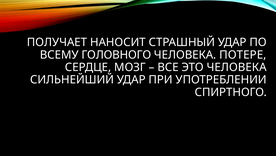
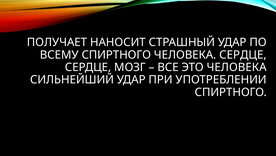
ВСЕМУ ГОЛОВНОГО: ГОЛОВНОГО -> СПИРТНОГО (116, 55)
ЧЕЛОВЕКА ПОТЕРЕ: ПОТЕРЕ -> СЕРДЦЕ (243, 55)
